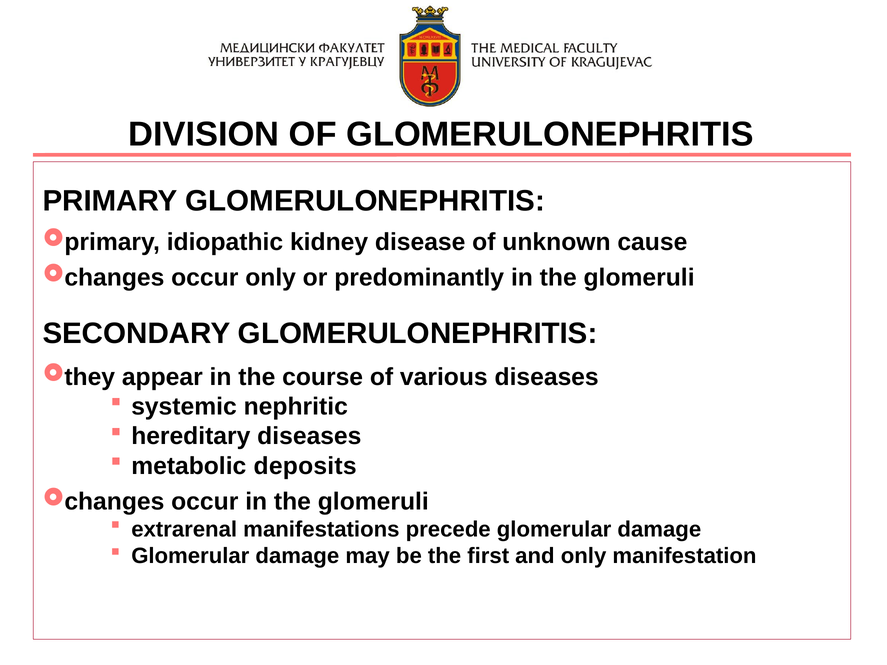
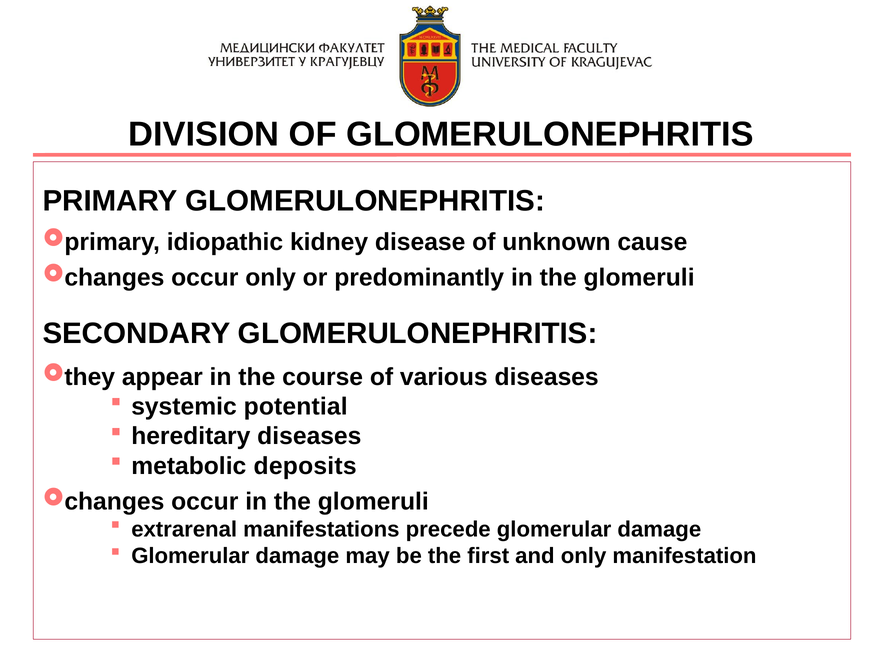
nephritic: nephritic -> potential (296, 407)
